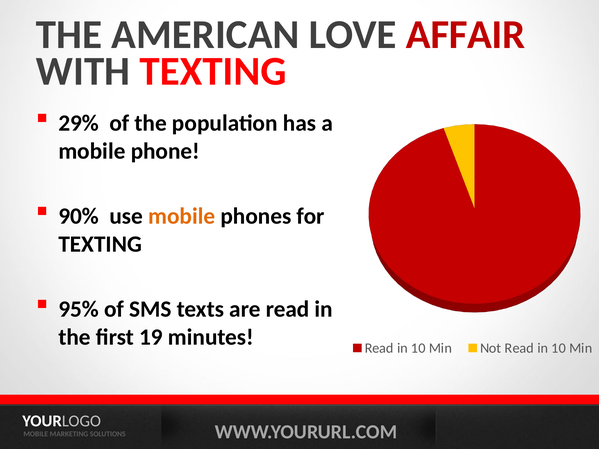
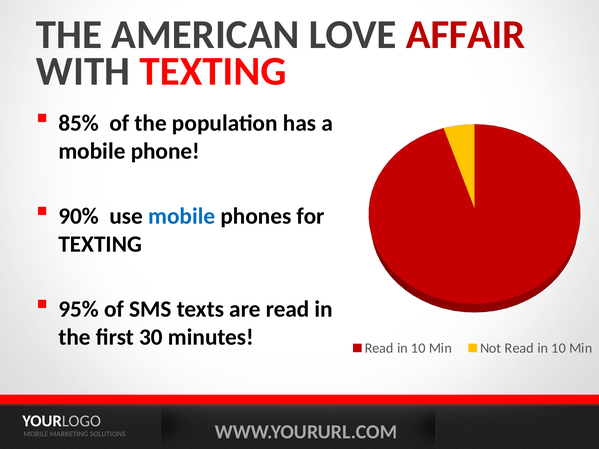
29%: 29% -> 85% (79, 123)
mobile colour: orange -> blue (182, 216)
19: 19 -> 30 (151, 337)
